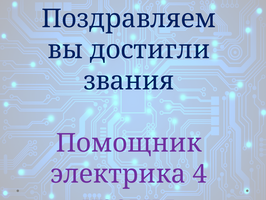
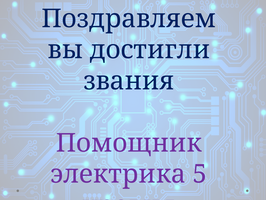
4: 4 -> 5 (200, 174)
